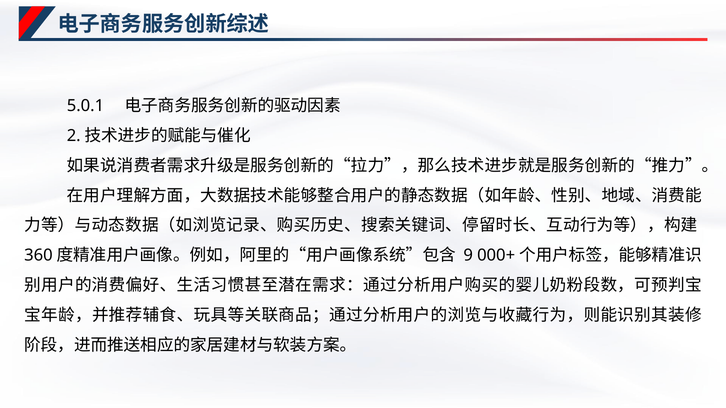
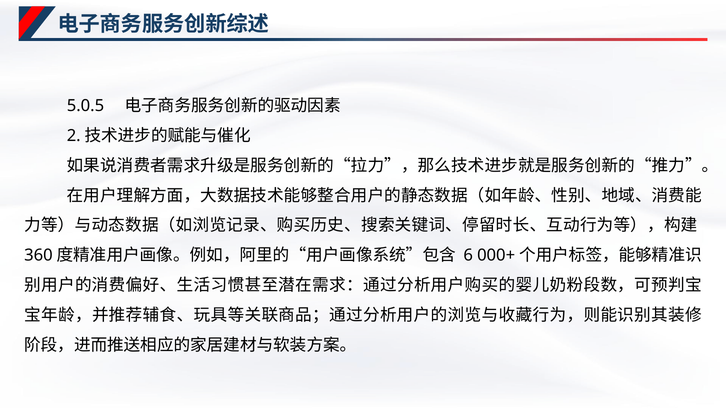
5.0.1: 5.0.1 -> 5.0.5 (85, 106)
9: 9 -> 6 (468, 256)
